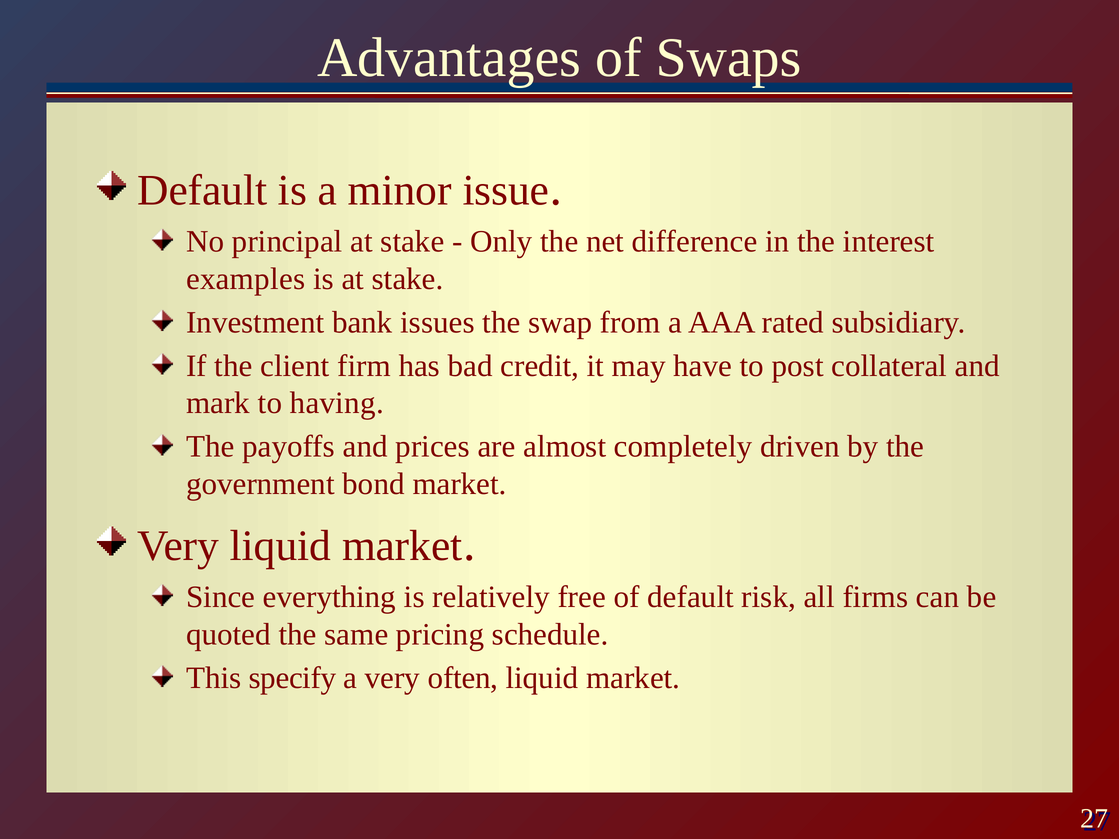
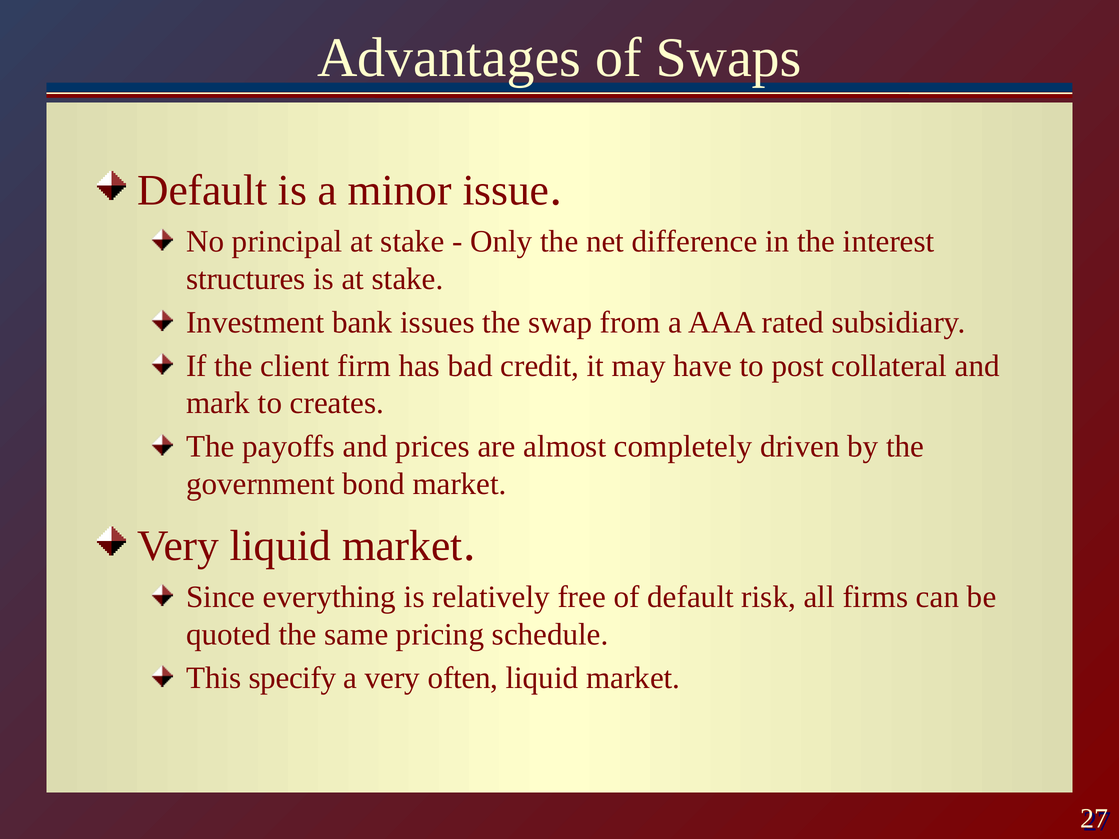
examples: examples -> structures (246, 279)
having: having -> creates (337, 403)
